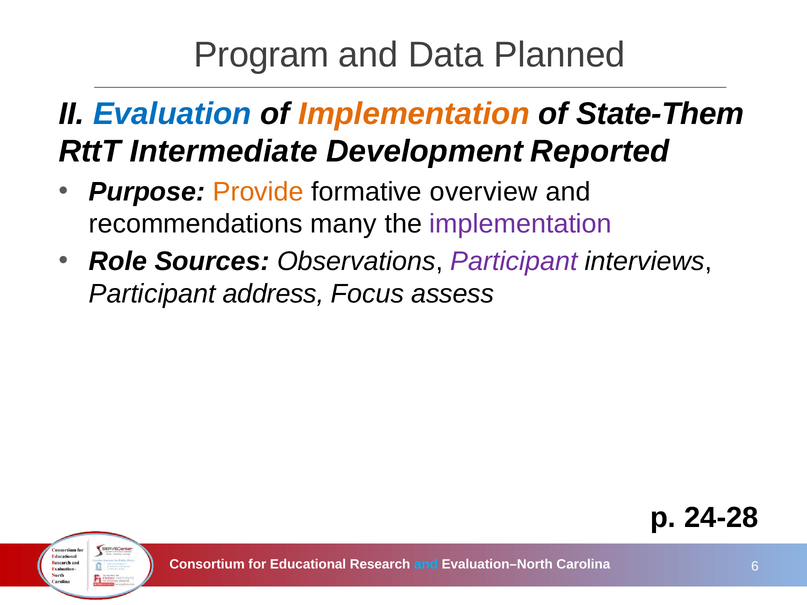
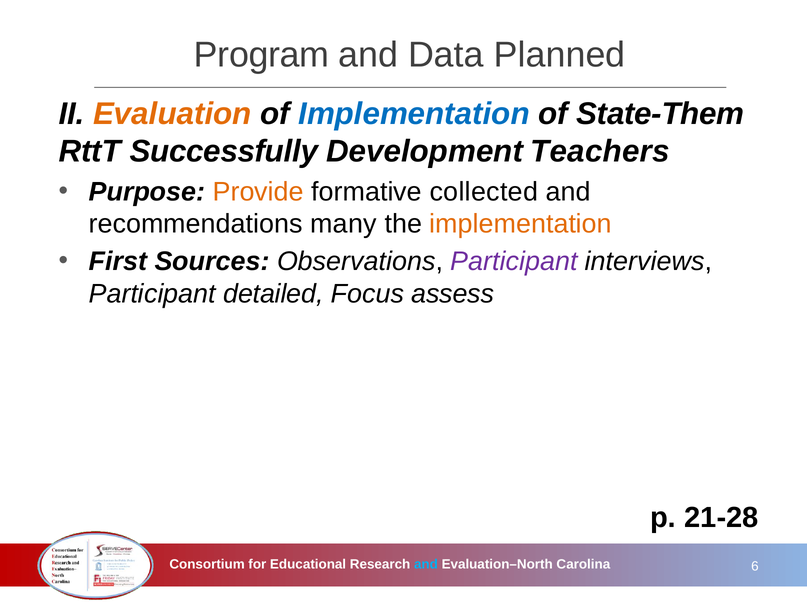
Evaluation colour: blue -> orange (172, 114)
Implementation colour: orange -> blue (414, 114)
Intermediate: Intermediate -> Successfully (224, 152)
Reported: Reported -> Teachers (600, 152)
overview: overview -> collected (484, 192)
implementation colour: purple -> orange (521, 224)
Role: Role -> First (118, 262)
address: address -> detailed (273, 294)
24-28: 24-28 -> 21-28 (721, 518)
